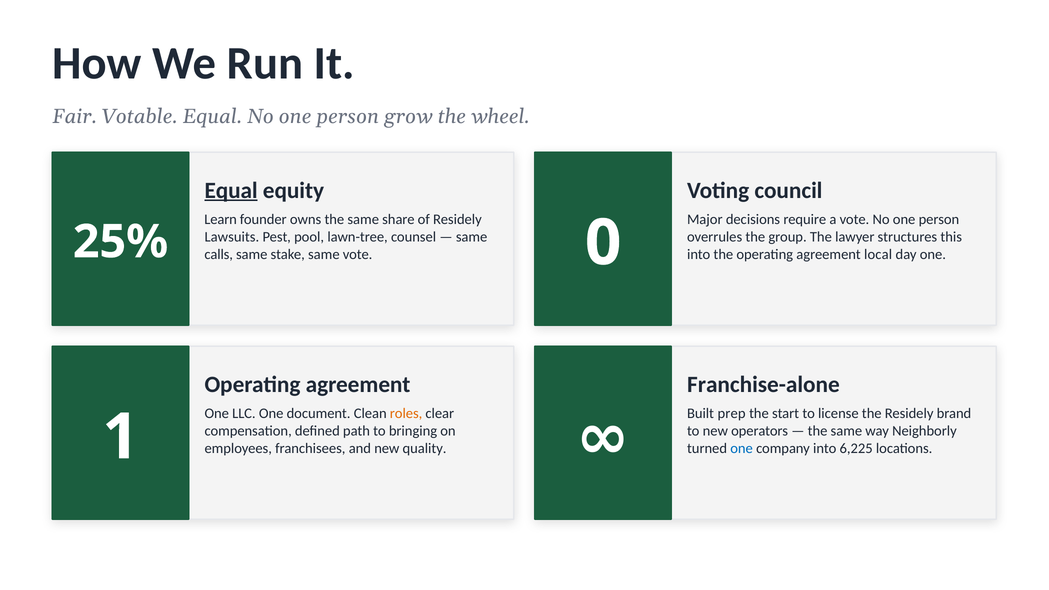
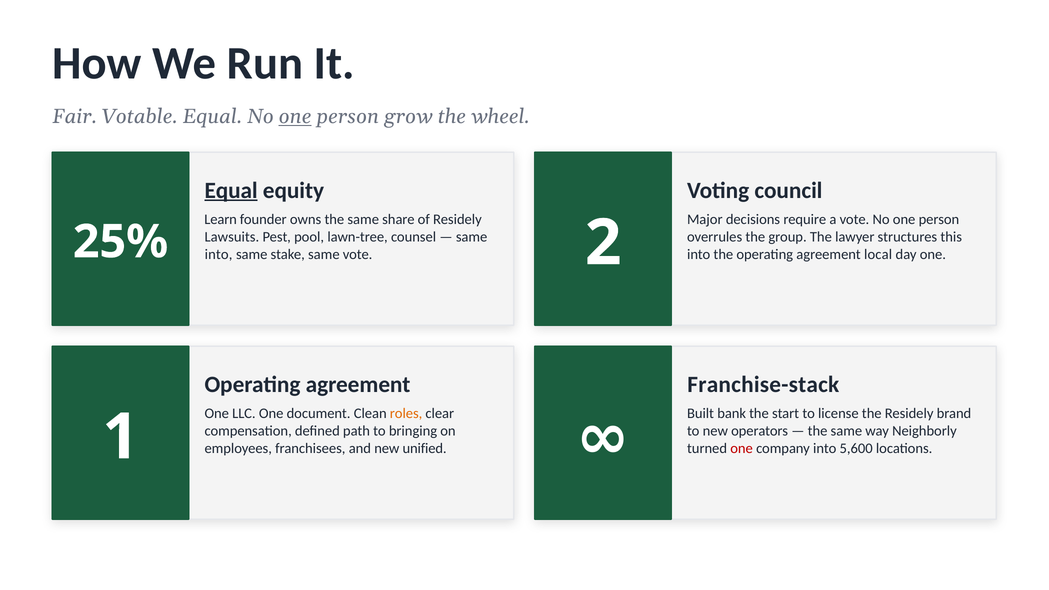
one underline: none -> present (295, 117)
calls: calls -> into (219, 255)
0: 0 -> 2 (603, 243)
Franchise-alone: Franchise-alone -> Franchise-stack (763, 384)
prep: prep -> bank (732, 414)
quality: quality -> unified (425, 449)
one colour: blue -> red (742, 449)
6,225: 6,225 -> 5,600 (856, 449)
